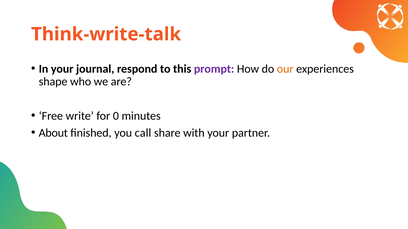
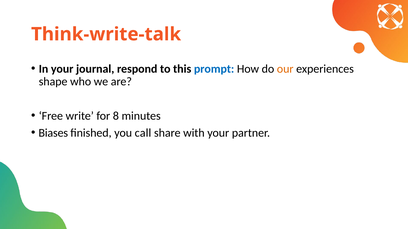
prompt colour: purple -> blue (214, 69)
0: 0 -> 8 (116, 116)
About: About -> Biases (53, 133)
